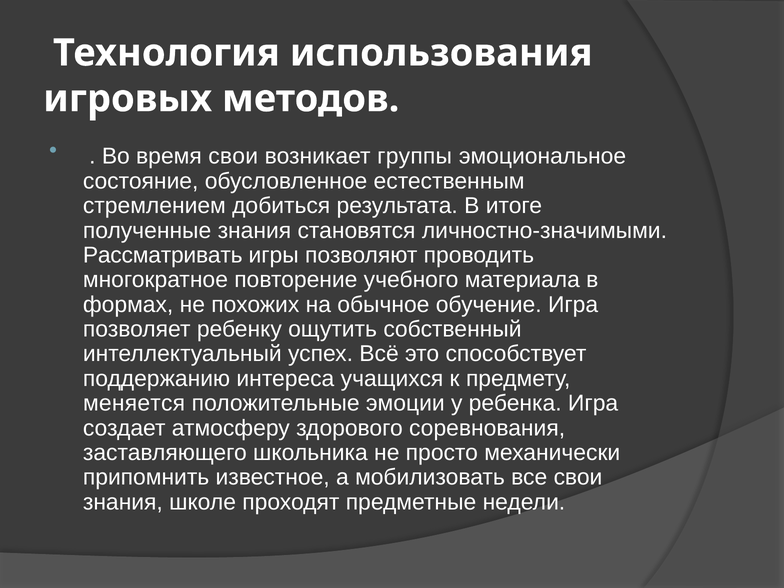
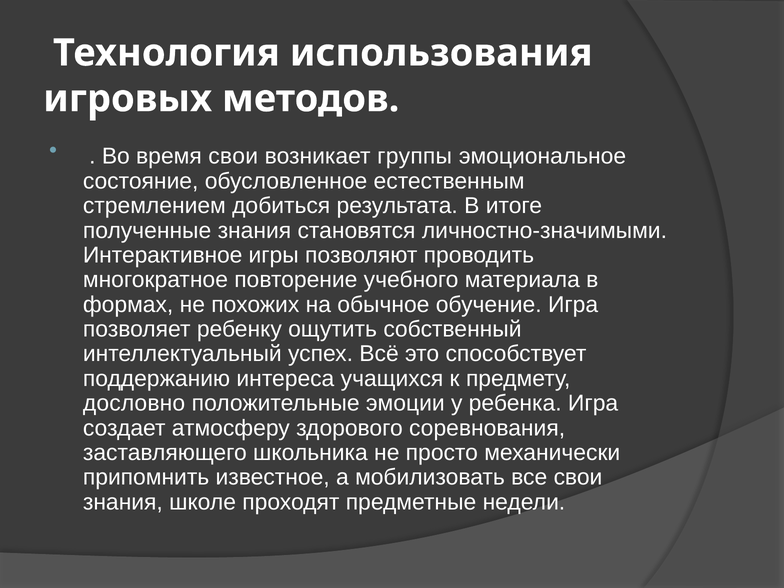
Рассматривать: Рассматривать -> Интерактивное (163, 255)
меняется: меняется -> дословно (134, 403)
